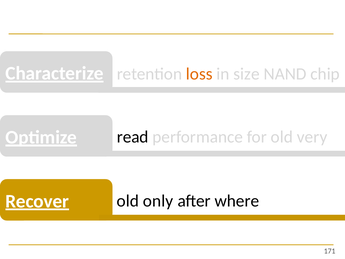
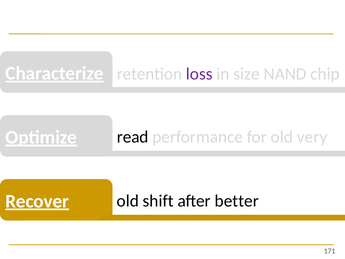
loss colour: orange -> purple (199, 74)
only: only -> shift (158, 201)
where: where -> better (237, 201)
